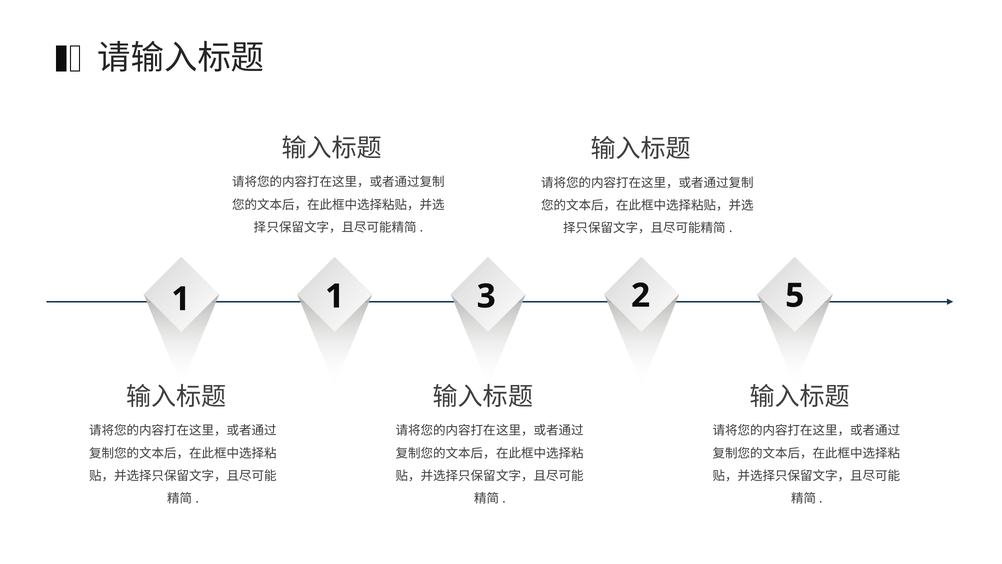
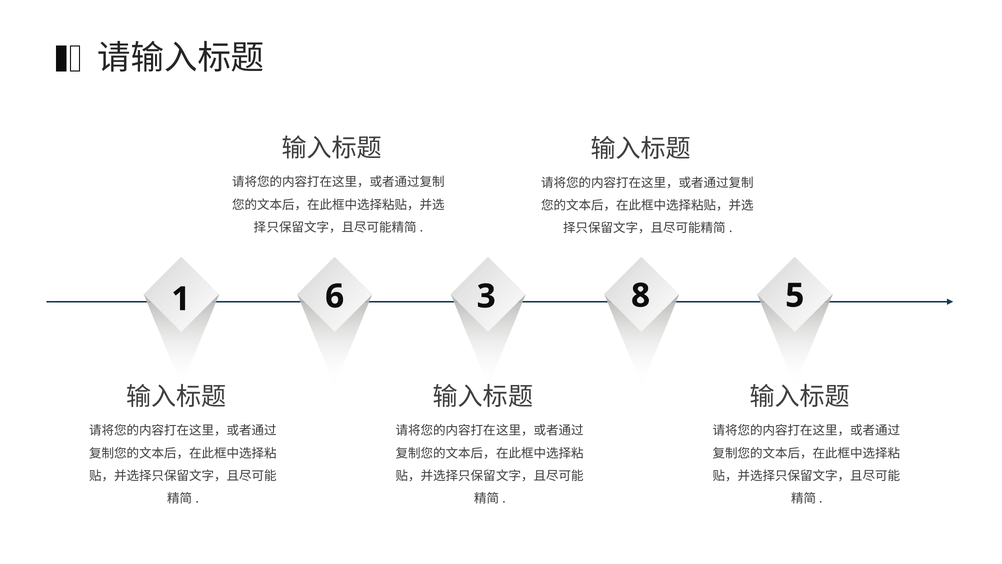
1 1: 1 -> 6 (335, 296)
2: 2 -> 8 (641, 295)
